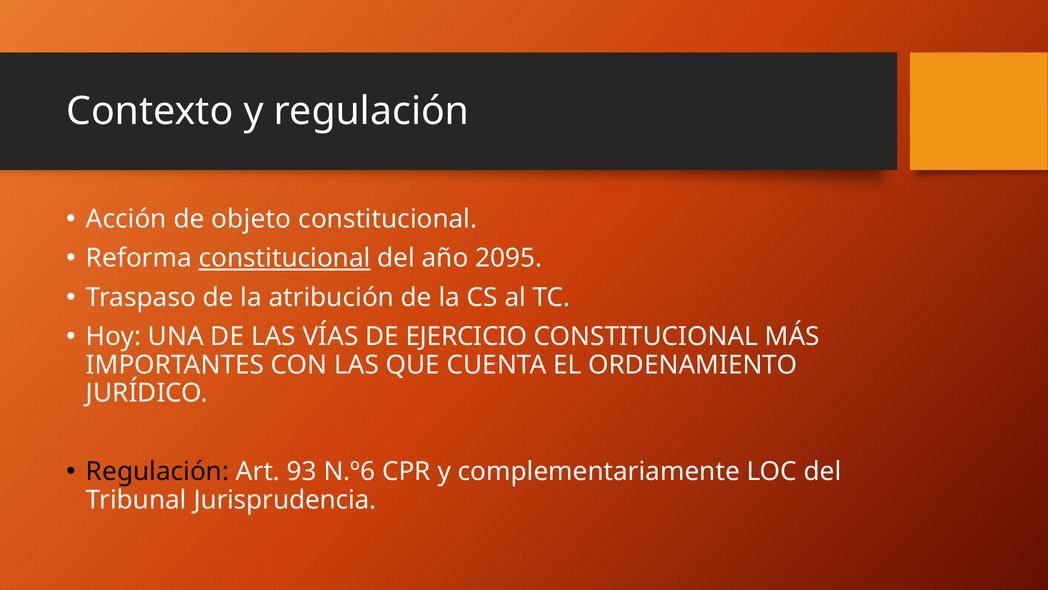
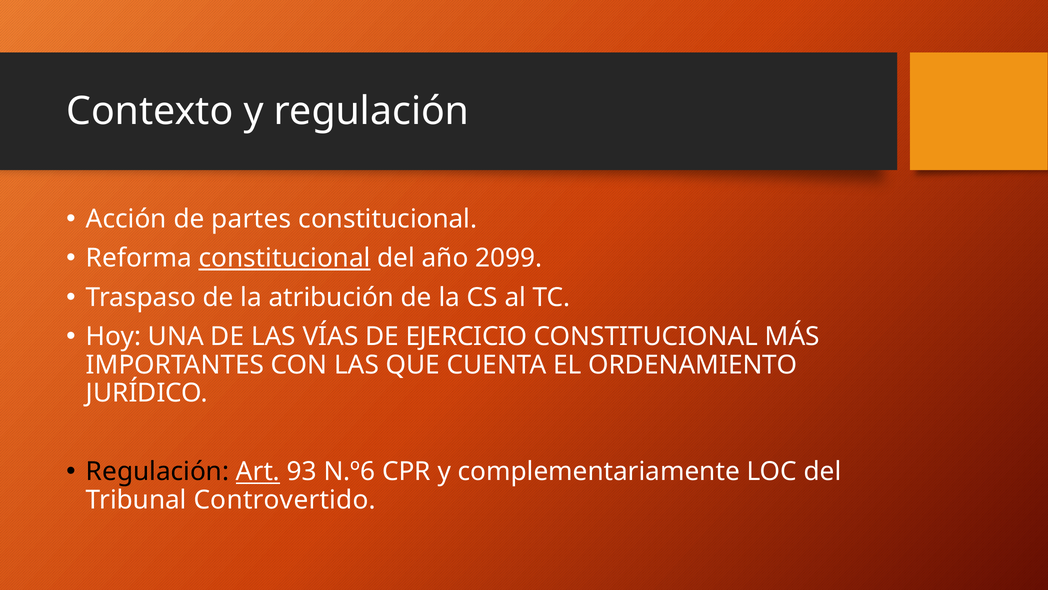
objeto: objeto -> partes (251, 219)
2095: 2095 -> 2099 (509, 258)
Art underline: none -> present (258, 471)
Jurisprudencia: Jurisprudencia -> Controvertido (285, 500)
